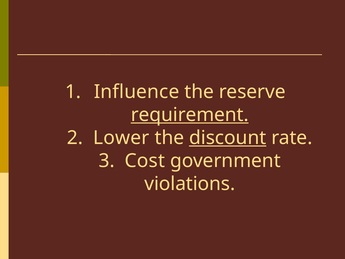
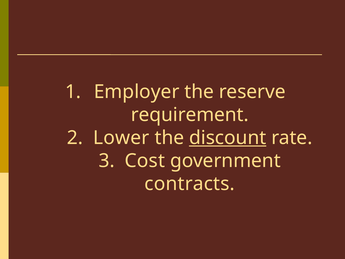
Influence: Influence -> Employer (137, 92)
requirement underline: present -> none (190, 115)
violations: violations -> contracts (190, 184)
